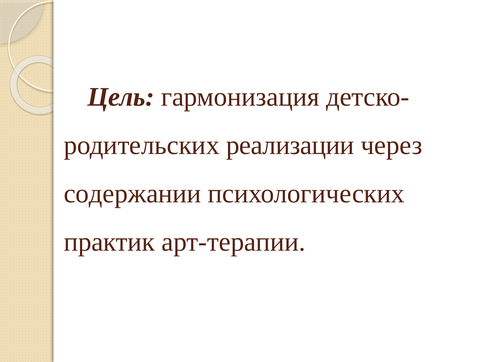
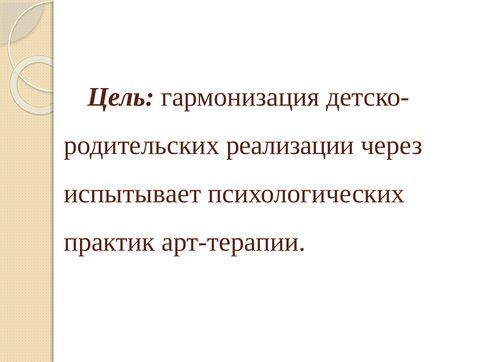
содержании: содержании -> испытывает (132, 194)
